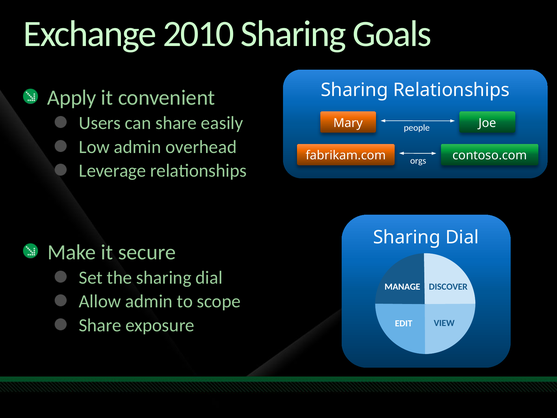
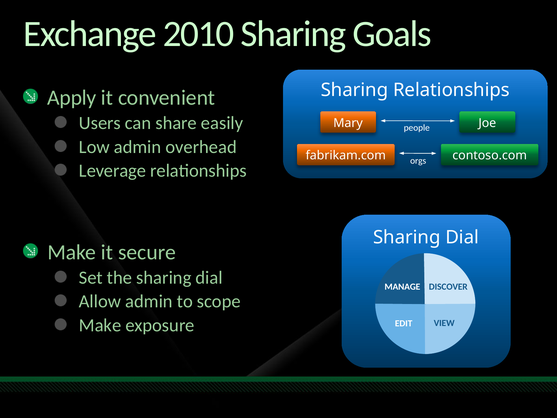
Share: Share -> Make (100, 325)
